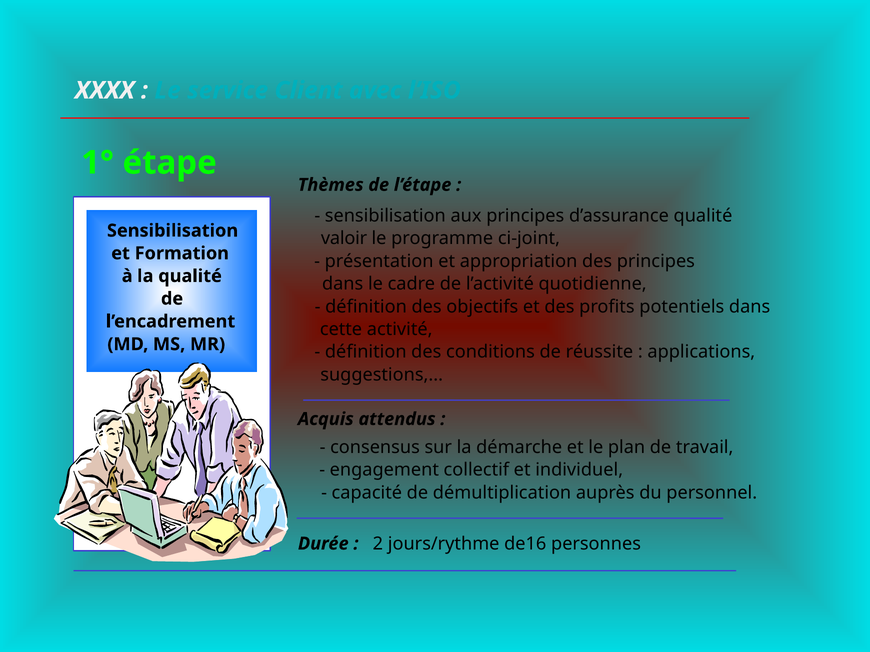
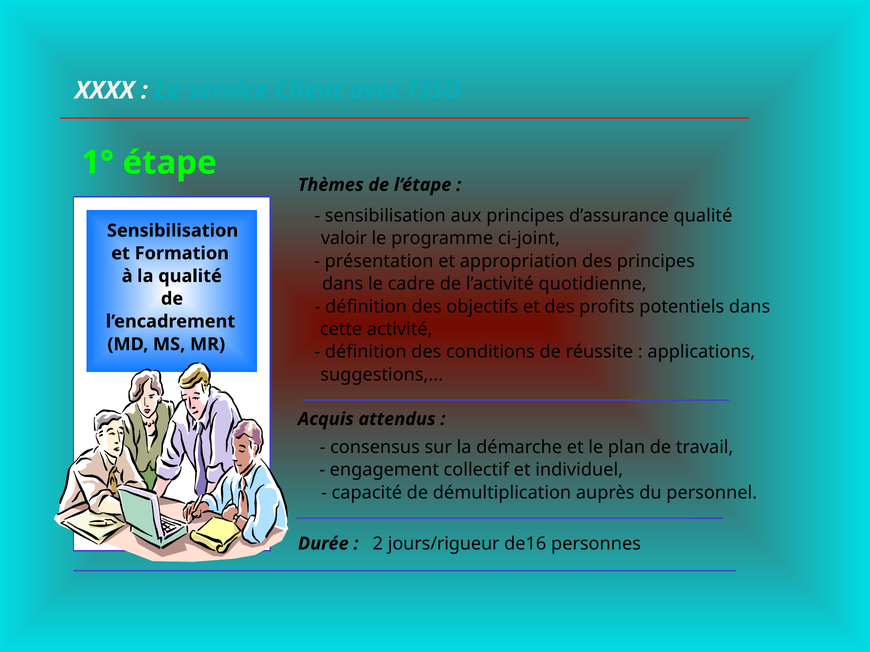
jours/rythme: jours/rythme -> jours/rigueur (444, 544)
